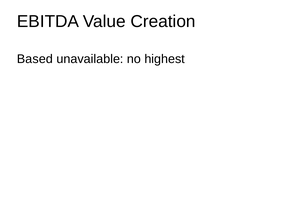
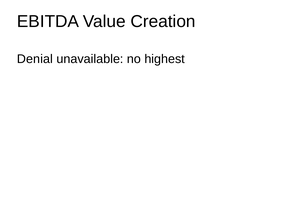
Based: Based -> Denial (35, 59)
